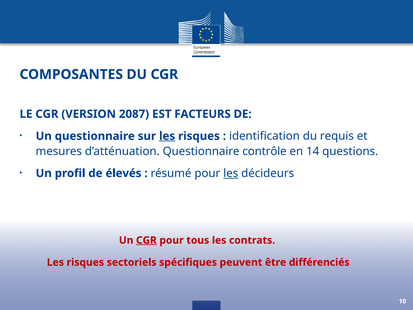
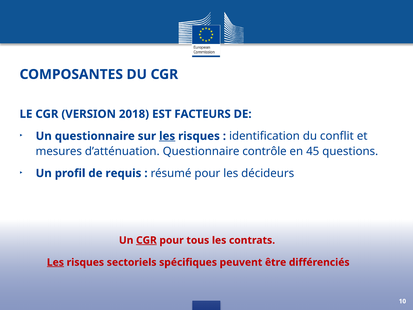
2087: 2087 -> 2018 (134, 114)
requis: requis -> conflit (337, 136)
14: 14 -> 45 (313, 151)
élevés: élevés -> requis (123, 173)
les underline: present -> none (231, 173)
Les underline: none -> present (55, 262)
